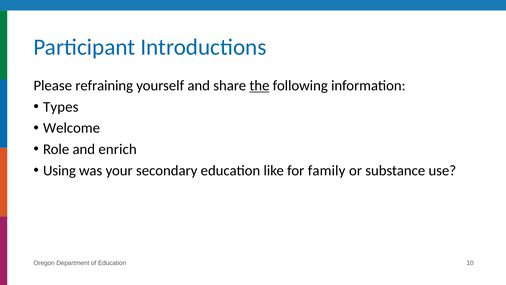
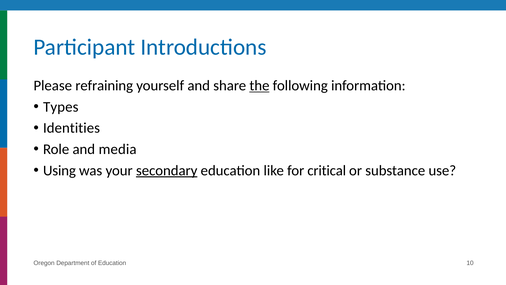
Welcome: Welcome -> Identities (71, 128)
enrich: enrich -> media (118, 149)
secondary underline: none -> present (167, 170)
family: family -> critical (327, 170)
